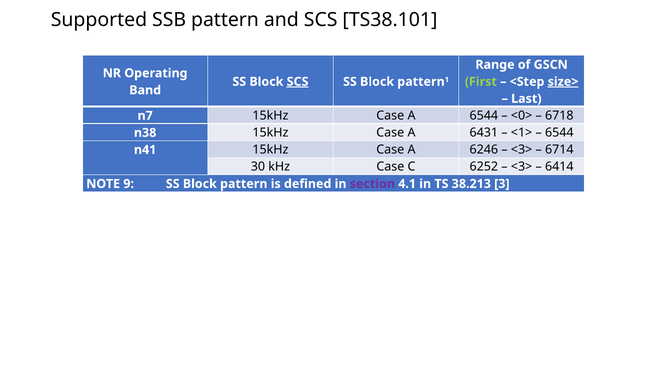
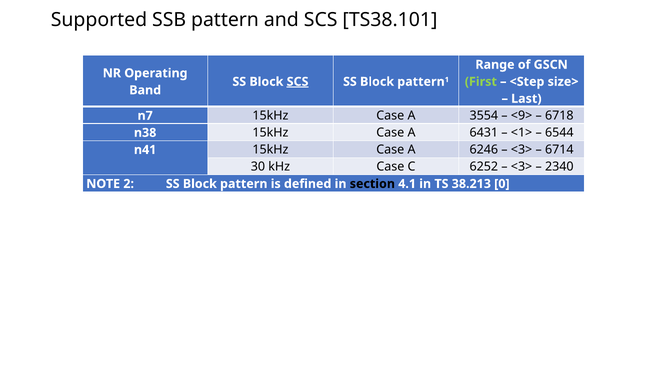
size> underline: present -> none (563, 82)
A 6544: 6544 -> 3554 (484, 116)
<0>: <0> -> <9> (522, 116)
6414: 6414 -> 2340 (559, 167)
9: 9 -> 2 (129, 184)
section colour: purple -> black (372, 184)
3: 3 -> 0 (502, 184)
